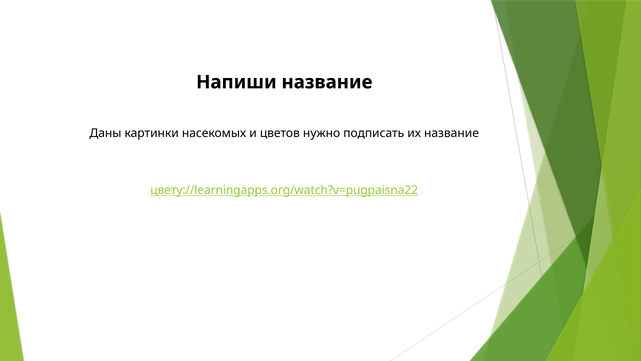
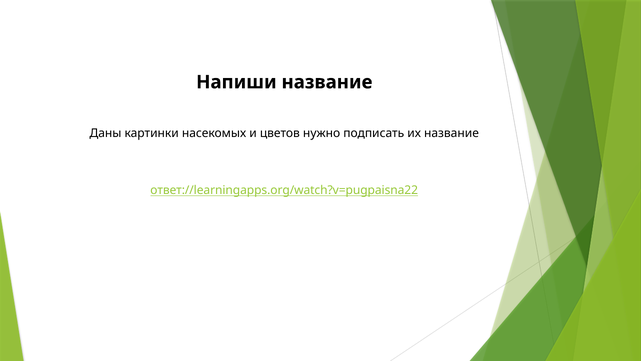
цвету://learningapps.org/watch?v=pugpaisna22: цвету://learningapps.org/watch?v=pugpaisna22 -> ответ://learningapps.org/watch?v=pugpaisna22 (284, 190)
